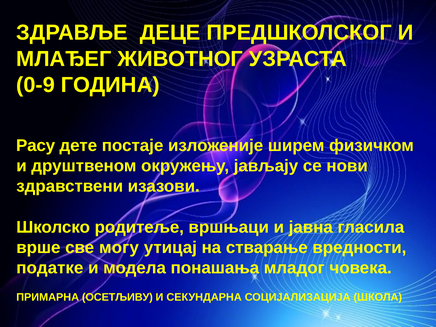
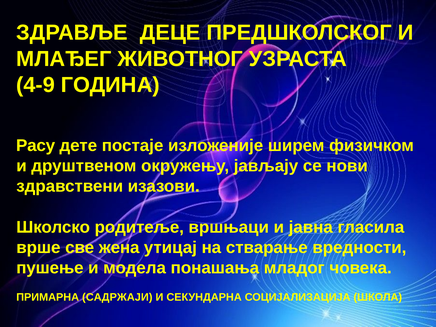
0-9: 0-9 -> 4-9 (36, 85)
могу: могу -> жена (119, 247)
податке: податке -> пушење (50, 268)
ОСЕТЉИВУ: ОСЕТЉИВУ -> САДРЖАЈИ (117, 297)
